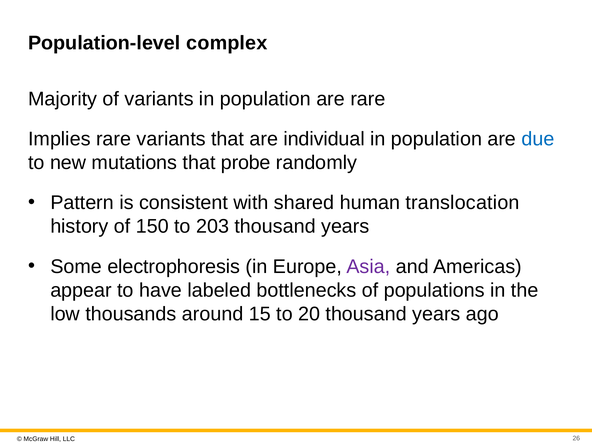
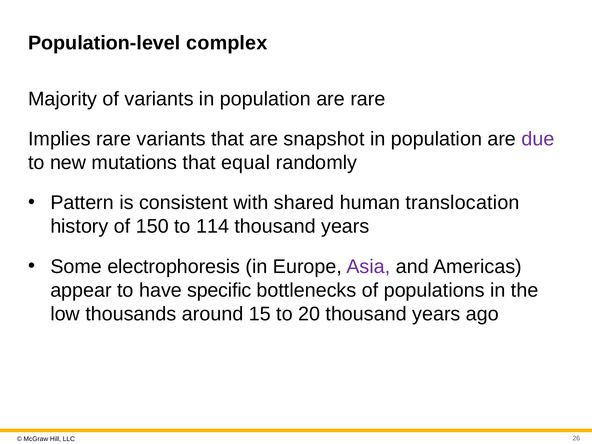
individual: individual -> snapshot (324, 139)
due colour: blue -> purple (538, 139)
probe: probe -> equal (246, 163)
203: 203 -> 114 (213, 226)
labeled: labeled -> specific (219, 290)
